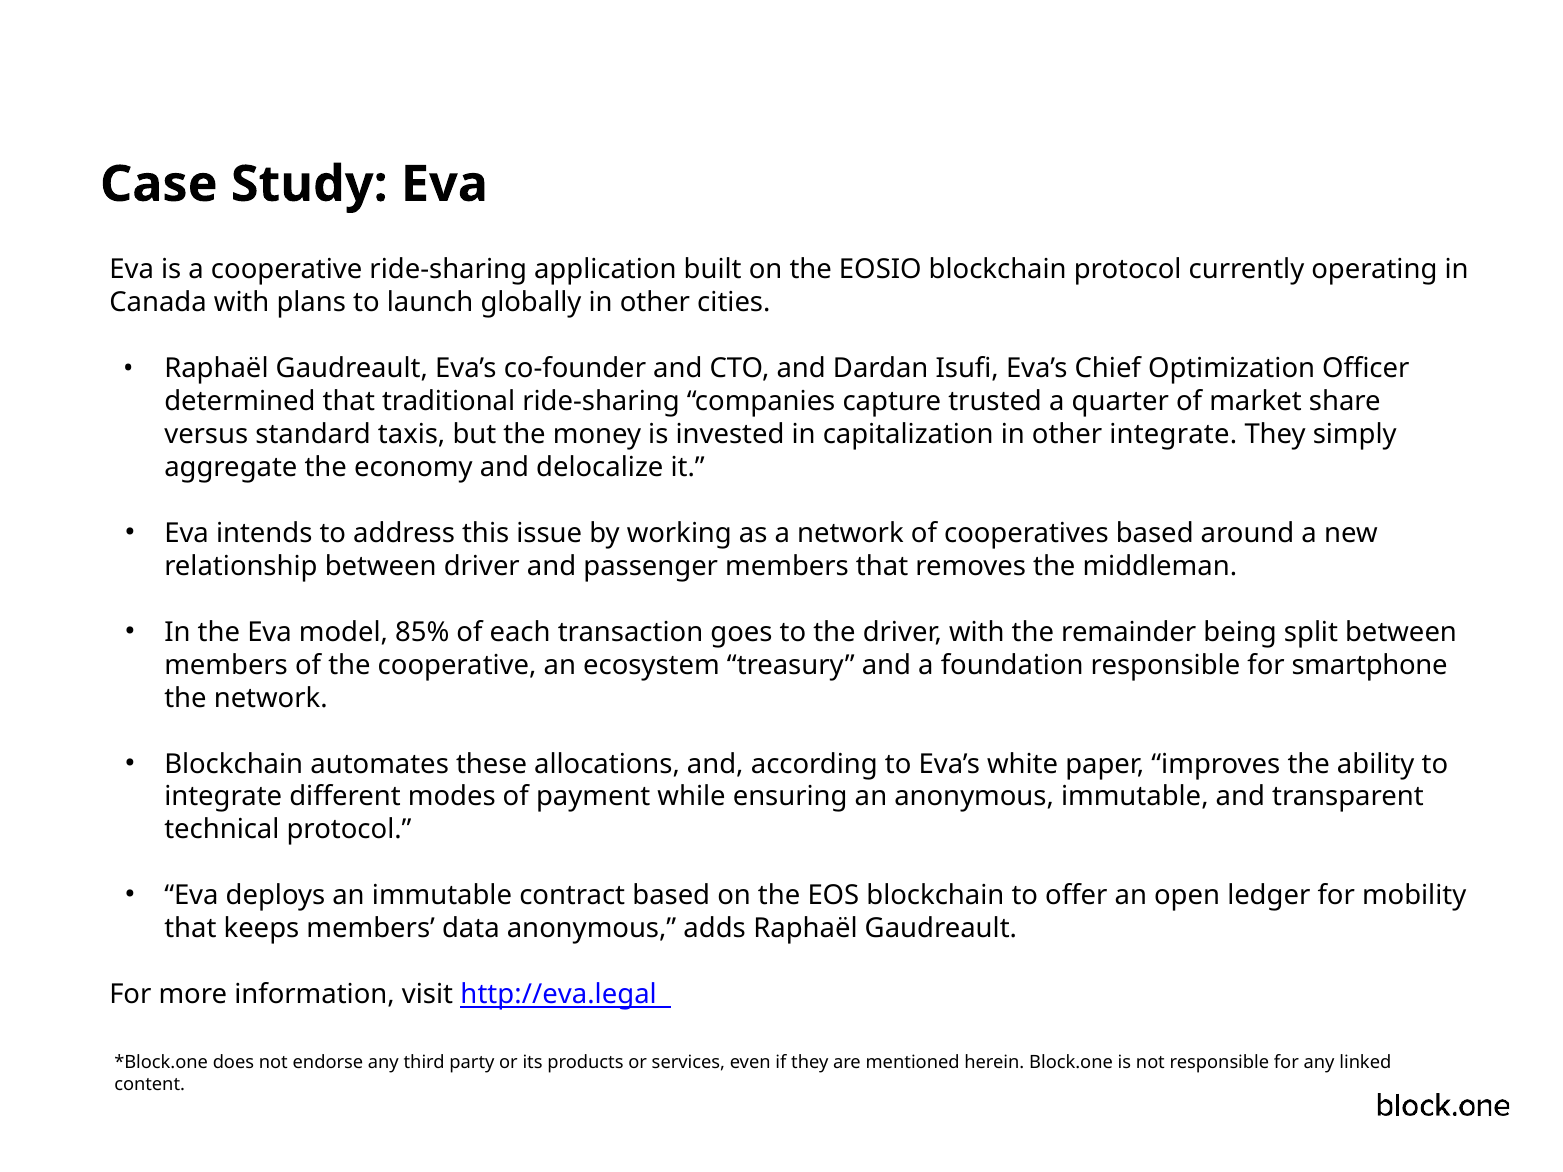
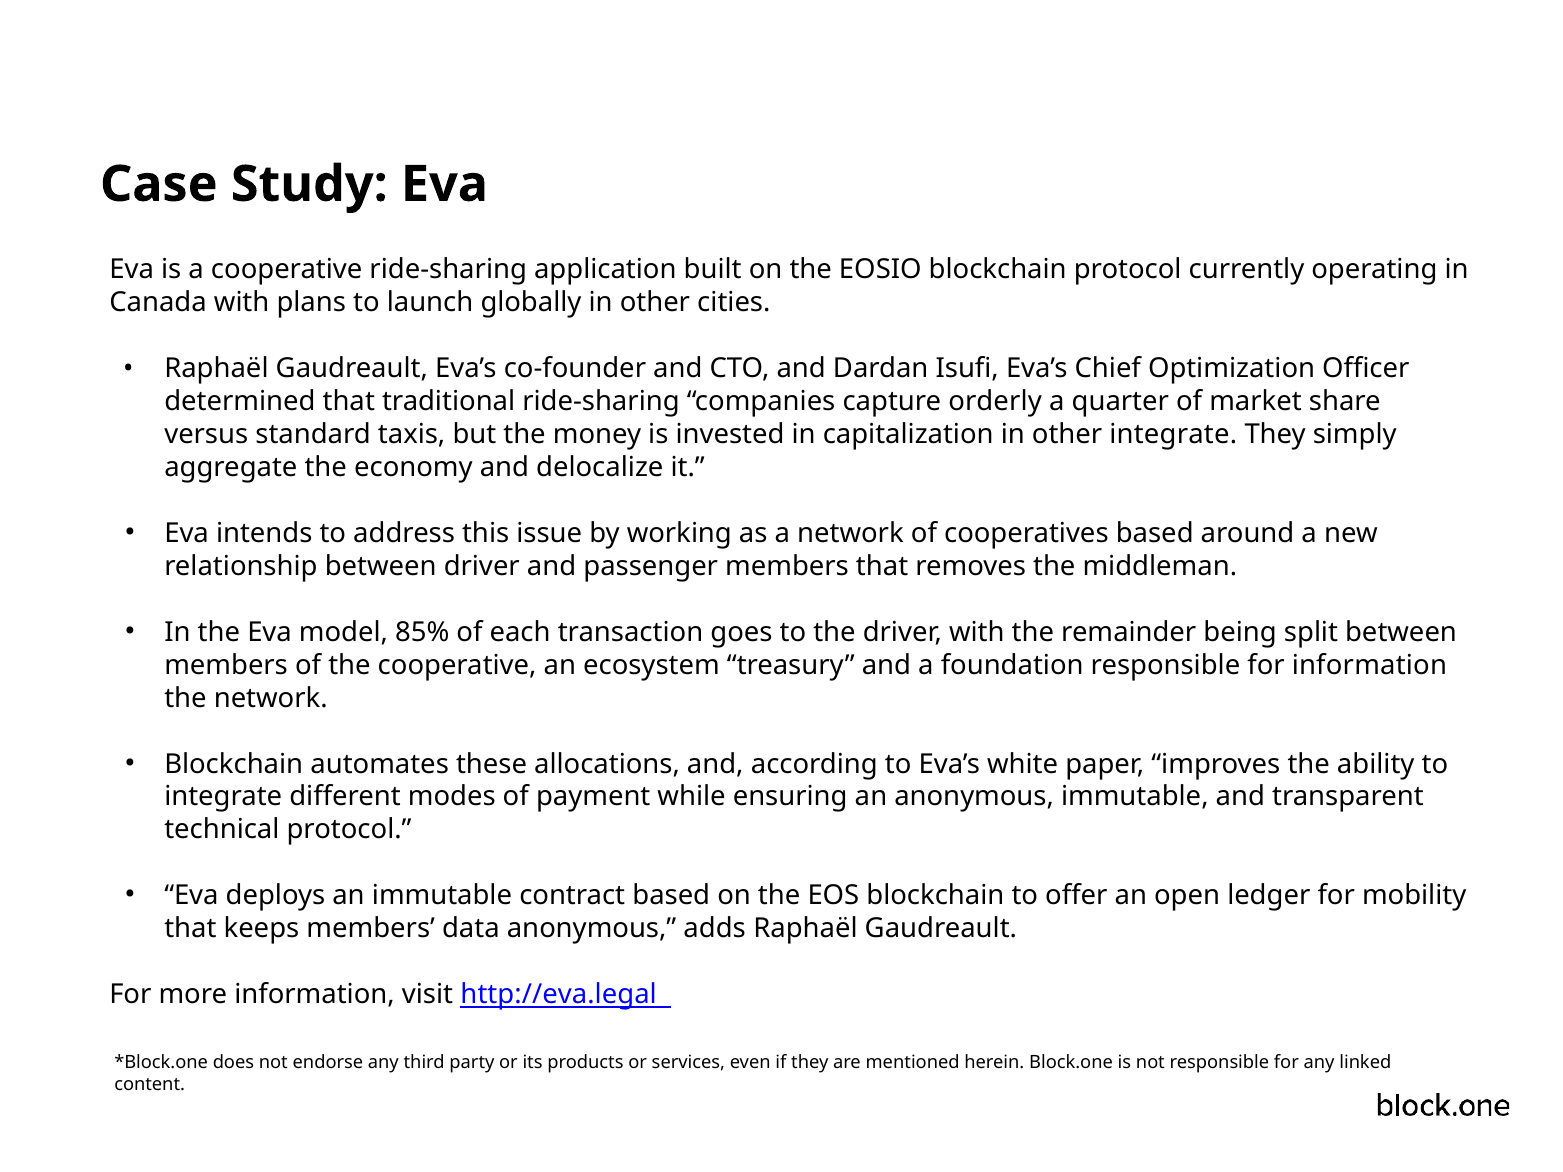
trusted: trusted -> orderly (995, 401)
for smartphone: smartphone -> information (1369, 665)
